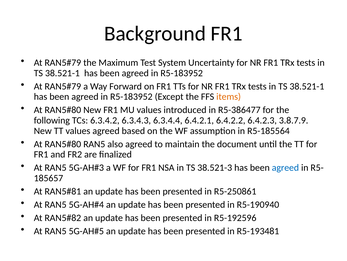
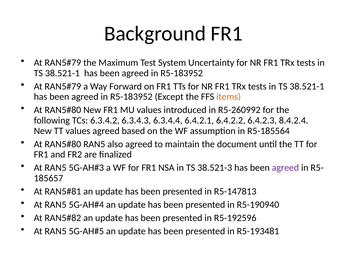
R5-386477: R5-386477 -> R5-260992 (239, 110)
3.8.7.9: 3.8.7.9 -> 8.4.2.4 (294, 120)
agreed colour: blue -> purple (285, 167)
R5-250861: R5-250861 -> R5-147813 (235, 191)
